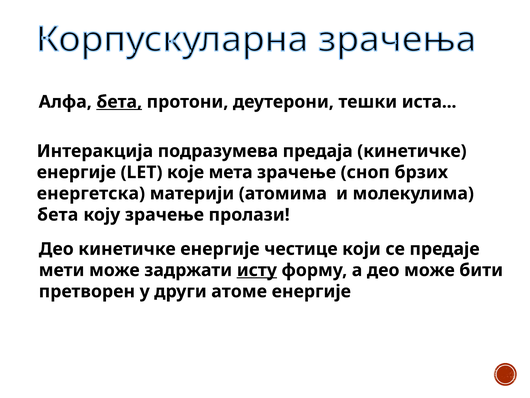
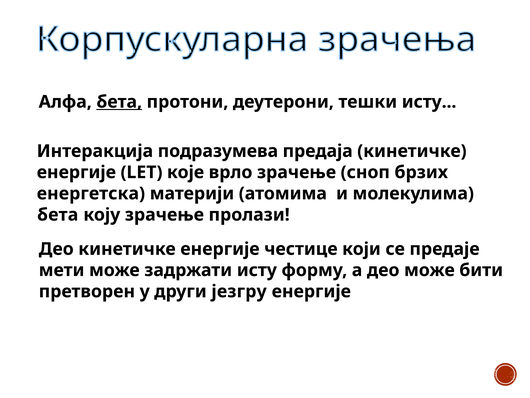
тешки иста: иста -> исту (429, 102)
мета: мета -> врло (231, 172)
исту underline: present -> none (257, 270)
атоме: атоме -> језгру (239, 291)
